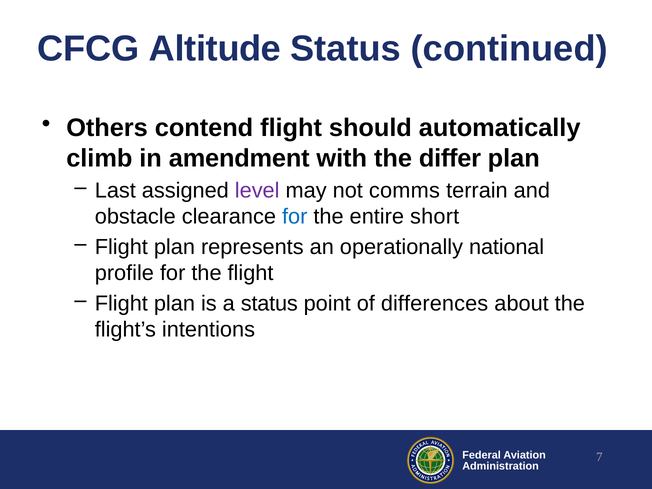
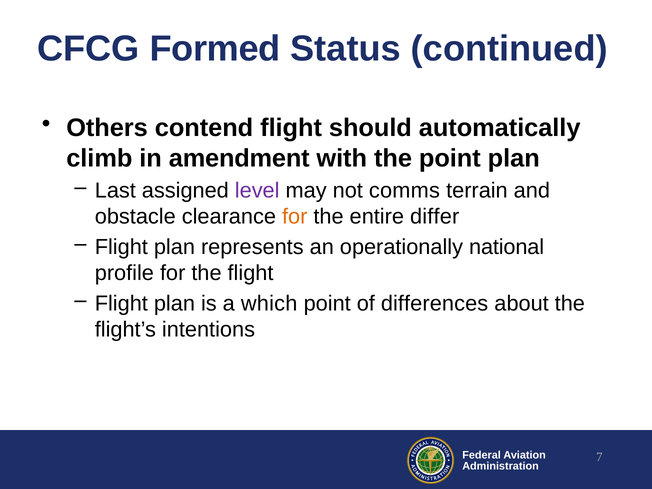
Altitude: Altitude -> Formed (215, 49)
the differ: differ -> point (450, 158)
for colour: blue -> orange (295, 217)
short: short -> differ (435, 217)
a status: status -> which (269, 304)
